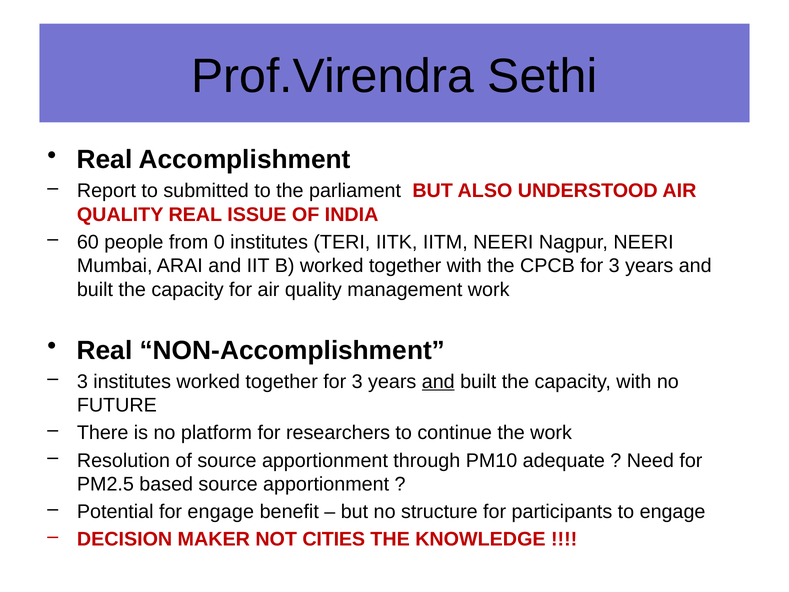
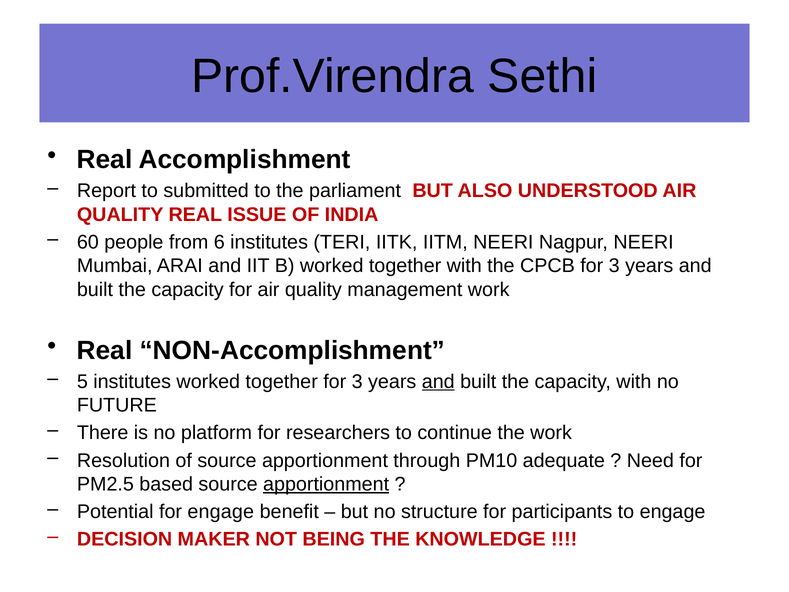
0: 0 -> 6 (219, 242)
3: 3 -> 5 (82, 381)
apportionment underline: none -> present (326, 484)
CITIES: CITIES -> BEING (334, 539)
